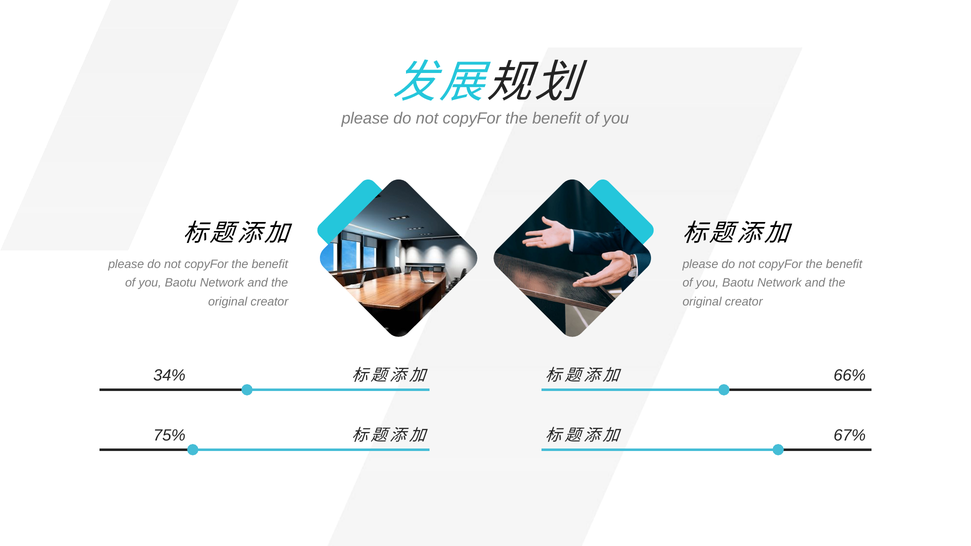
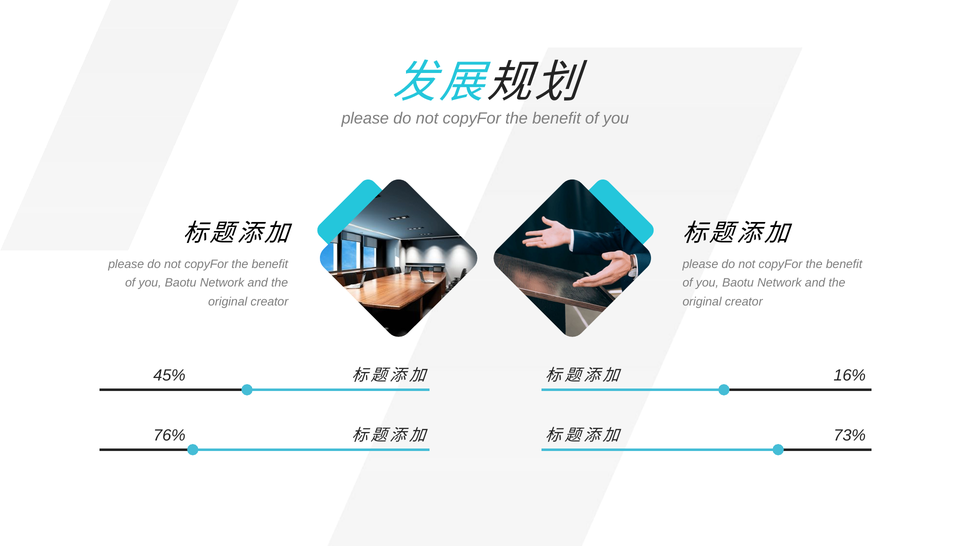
34%: 34% -> 45% (169, 375)
66%: 66% -> 16% (850, 375)
75%: 75% -> 76% (169, 435)
67%: 67% -> 73% (850, 435)
